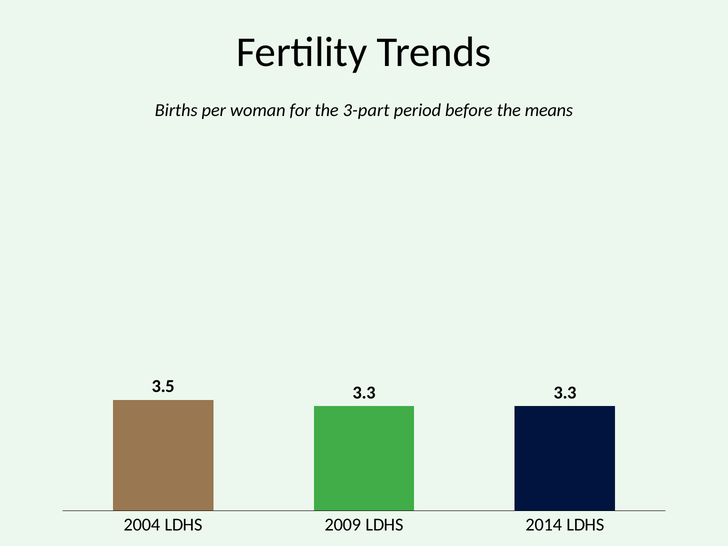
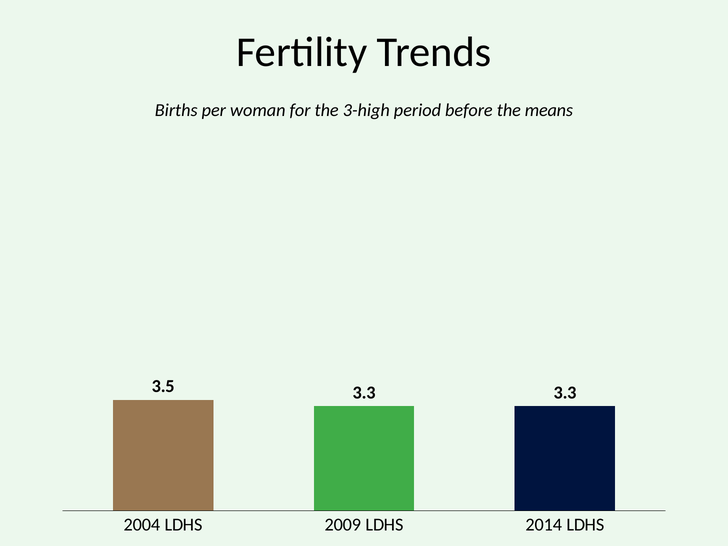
3-part: 3-part -> 3-high (366, 110)
